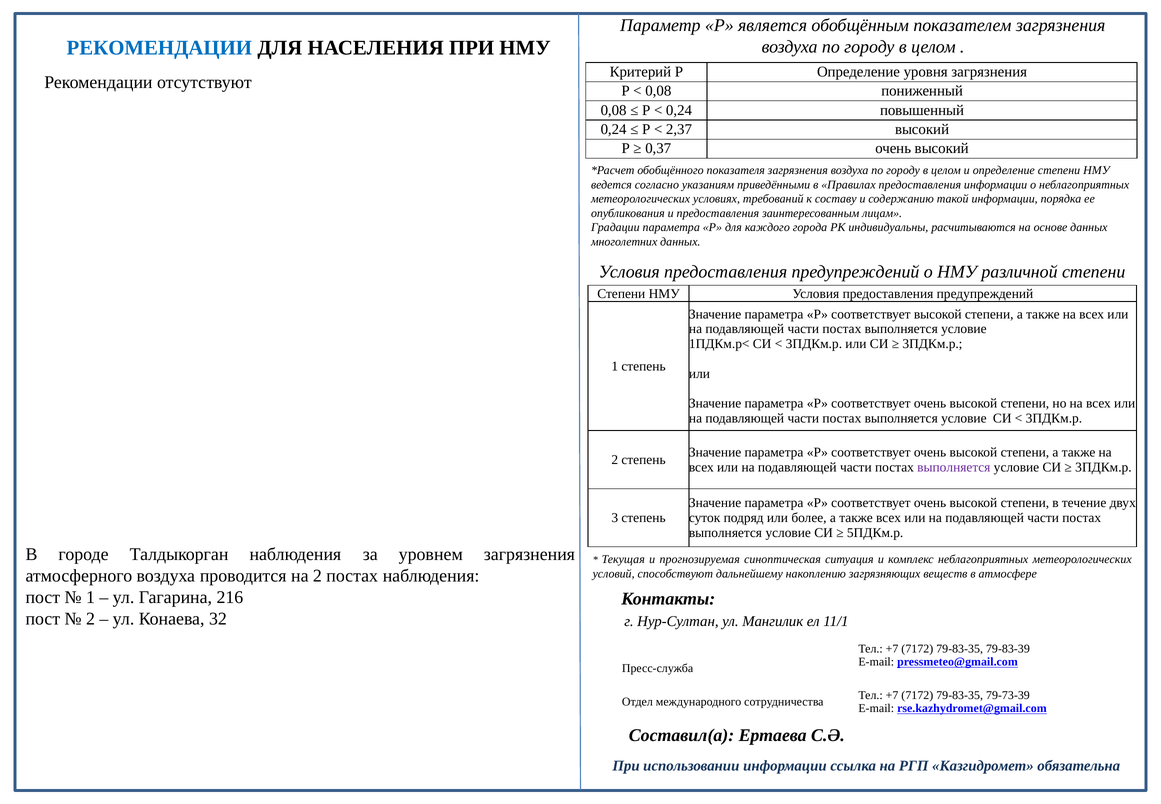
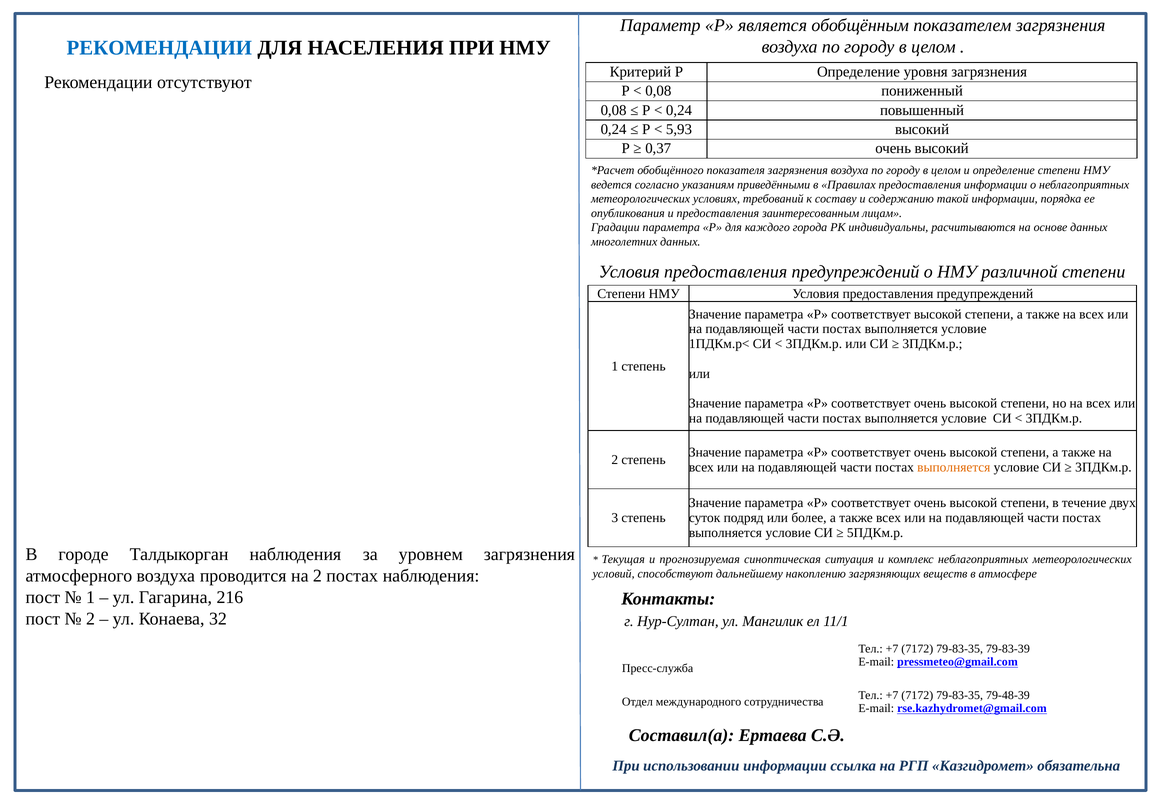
2,37: 2,37 -> 5,93 (679, 129)
выполняется colour: purple -> orange (954, 467)
79-73-39: 79-73-39 -> 79-48-39 (1008, 695)
